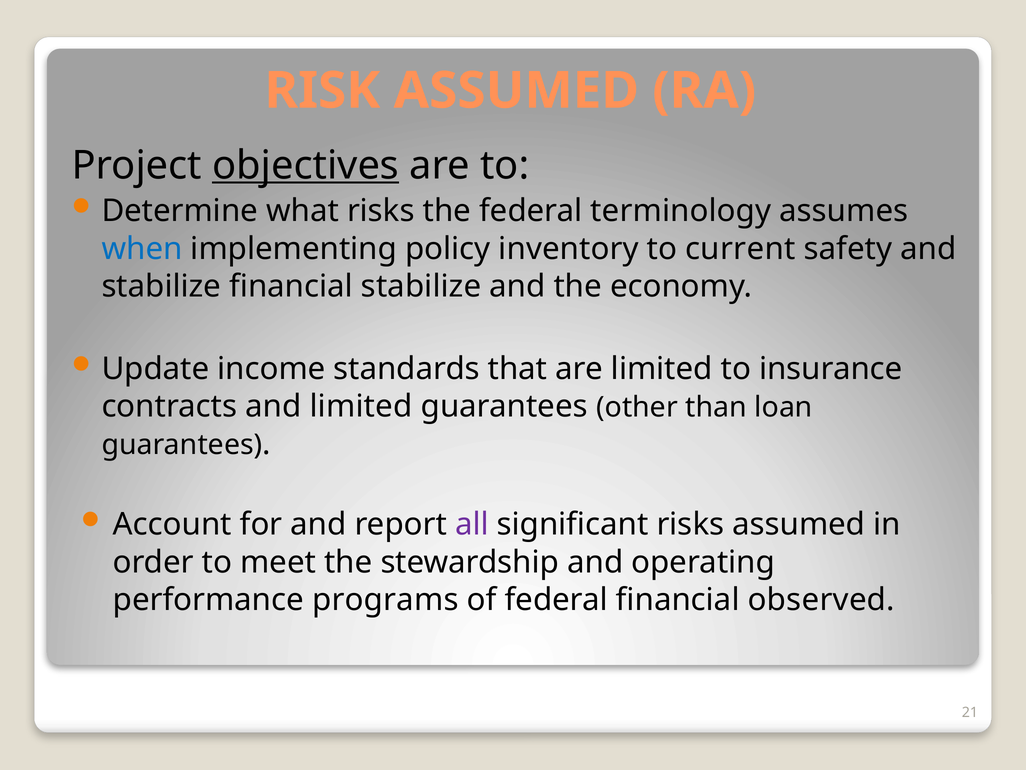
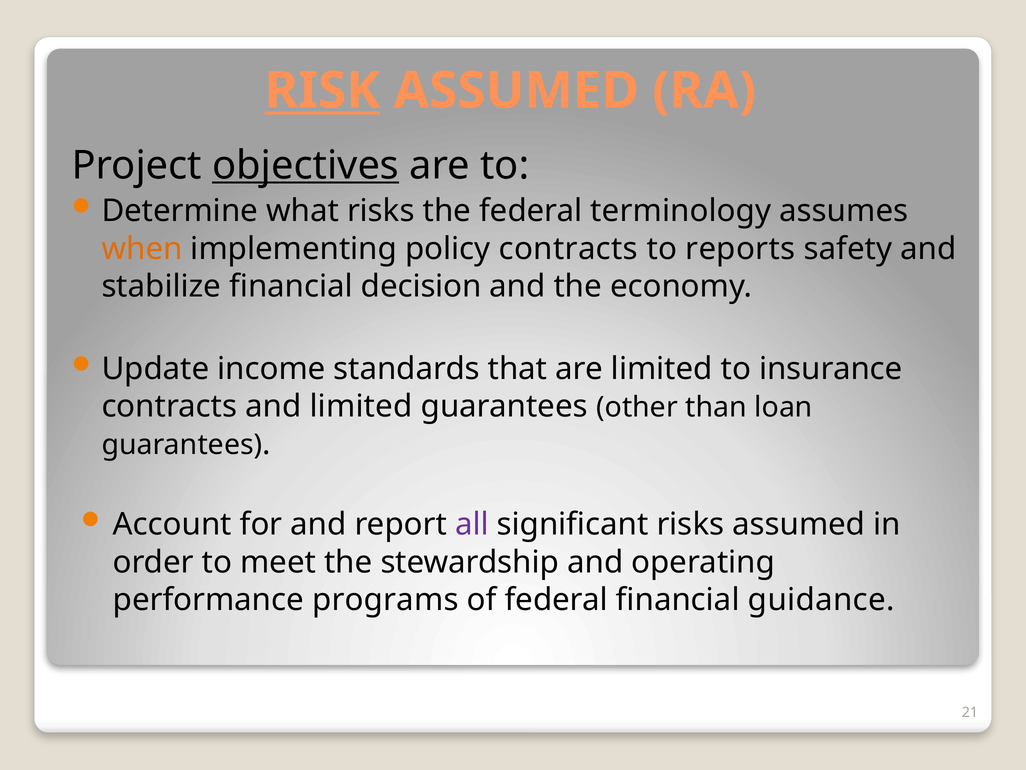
RISK underline: none -> present (322, 91)
when colour: blue -> orange (142, 249)
policy inventory: inventory -> contracts (568, 249)
current: current -> reports (740, 249)
financial stabilize: stabilize -> decision (421, 286)
observed: observed -> guidance (821, 599)
